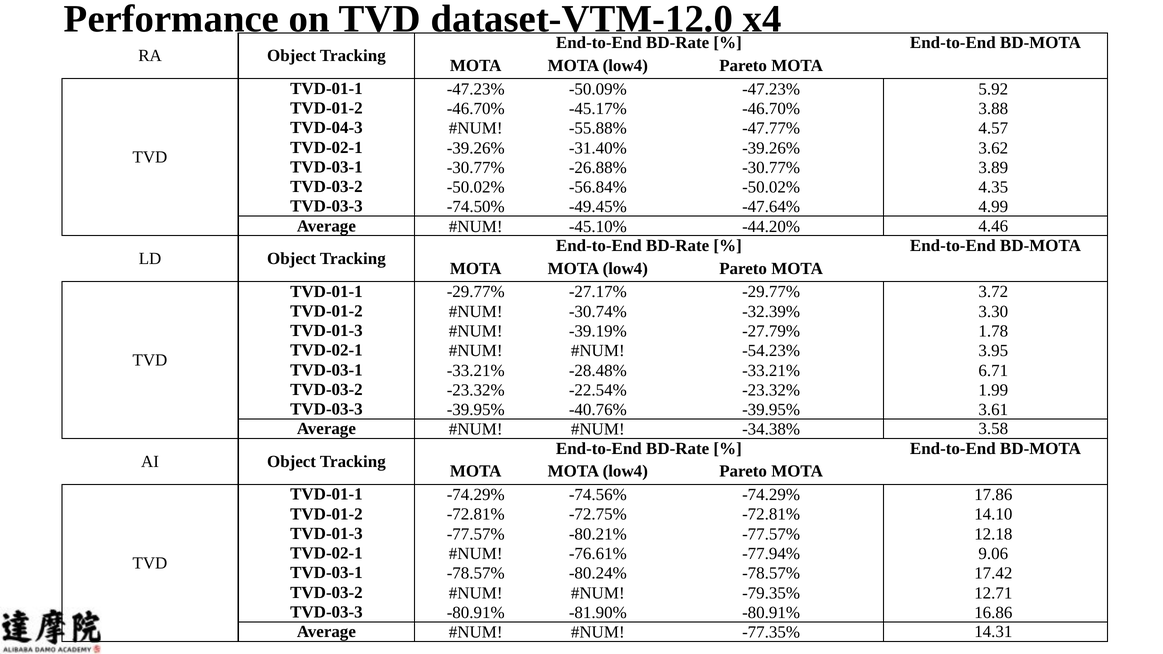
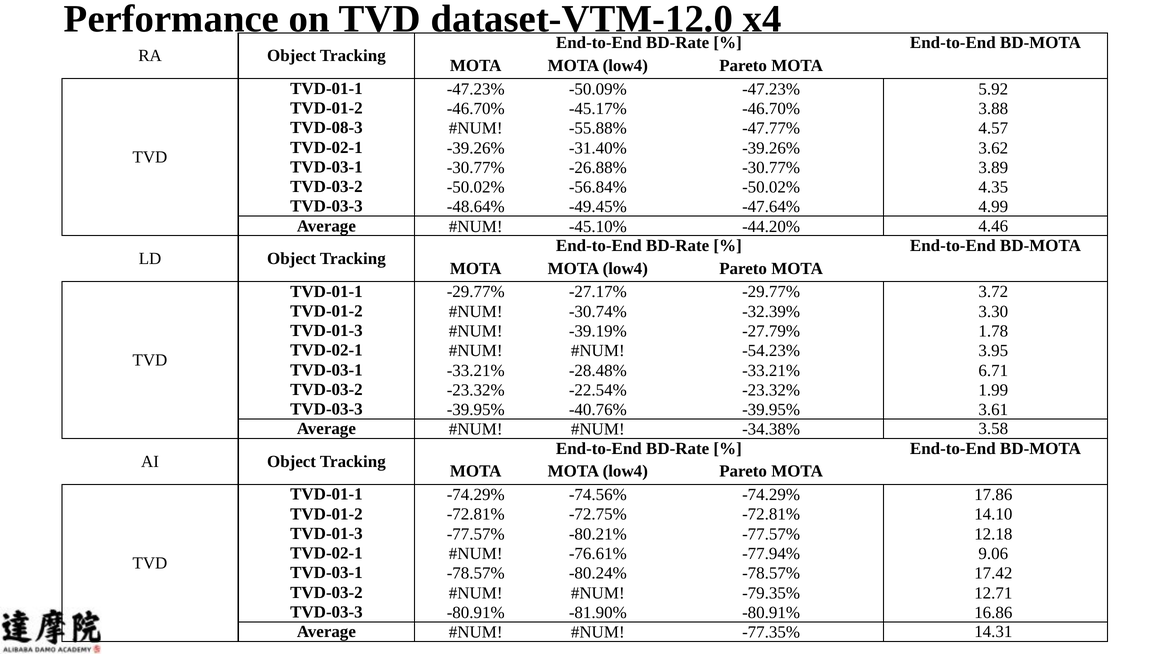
TVD-04-3: TVD-04-3 -> TVD-08-3 (326, 128)
-74.50%: -74.50% -> -48.64% (476, 207)
